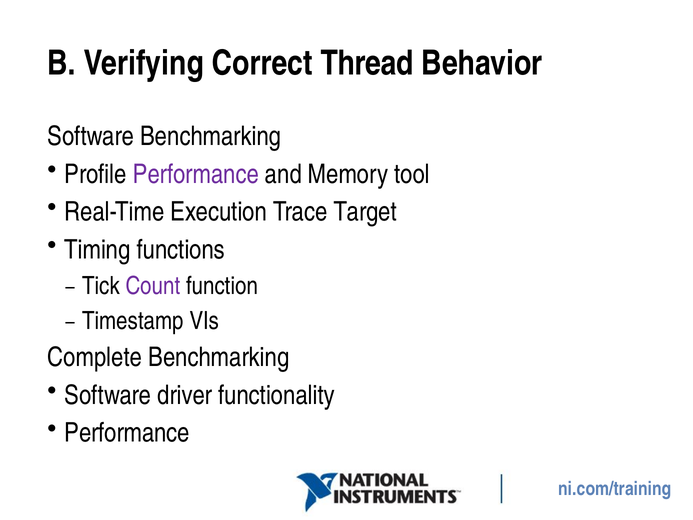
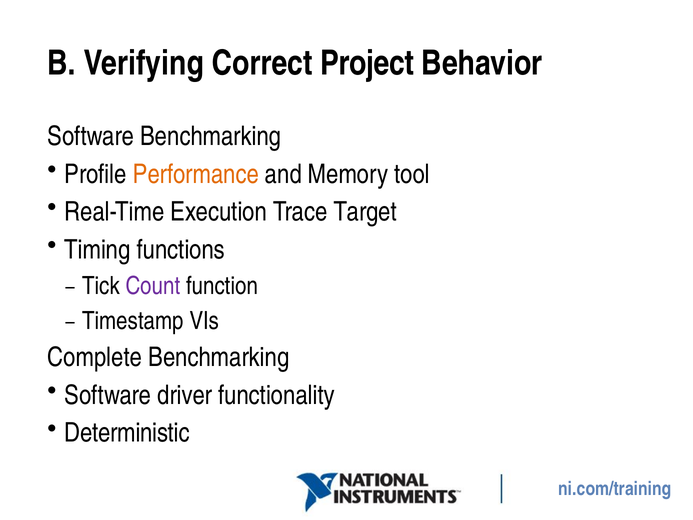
Thread: Thread -> Project (367, 63)
Performance colour: purple -> orange (196, 174)
Performance: Performance -> Deterministic (127, 433)
